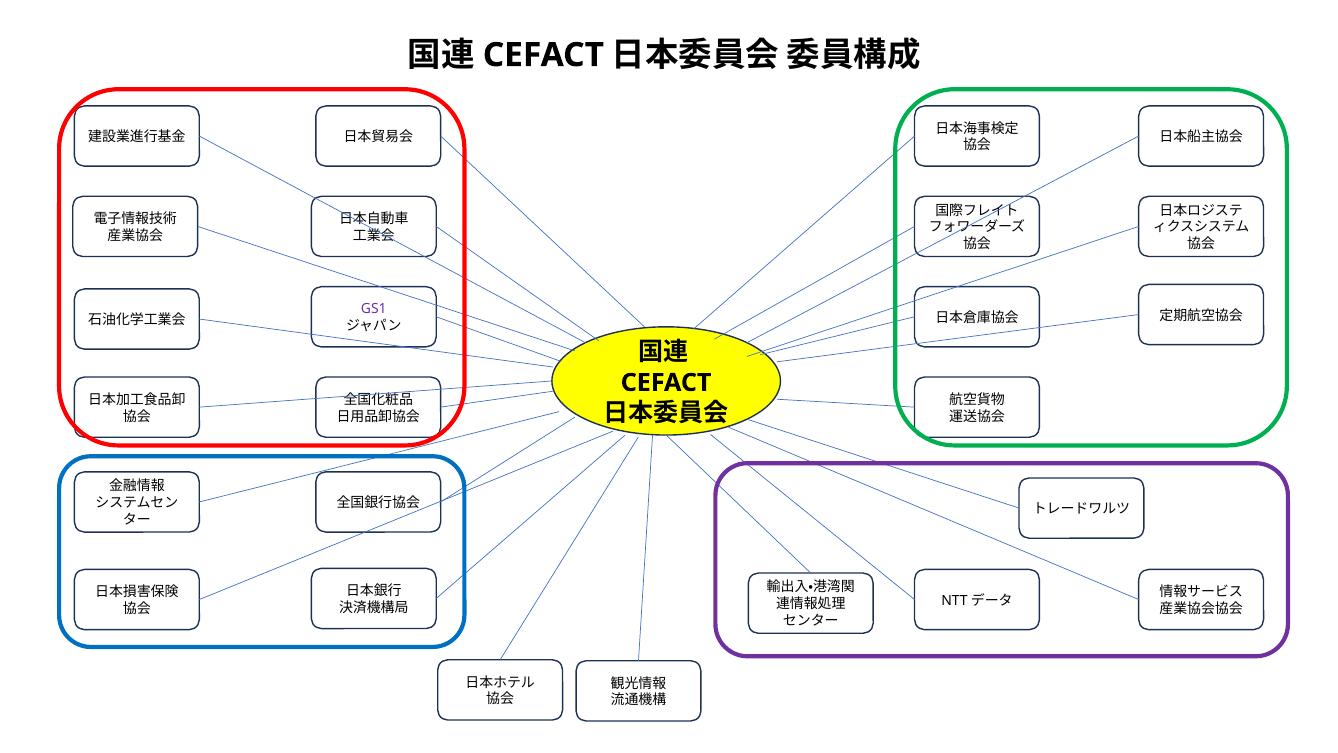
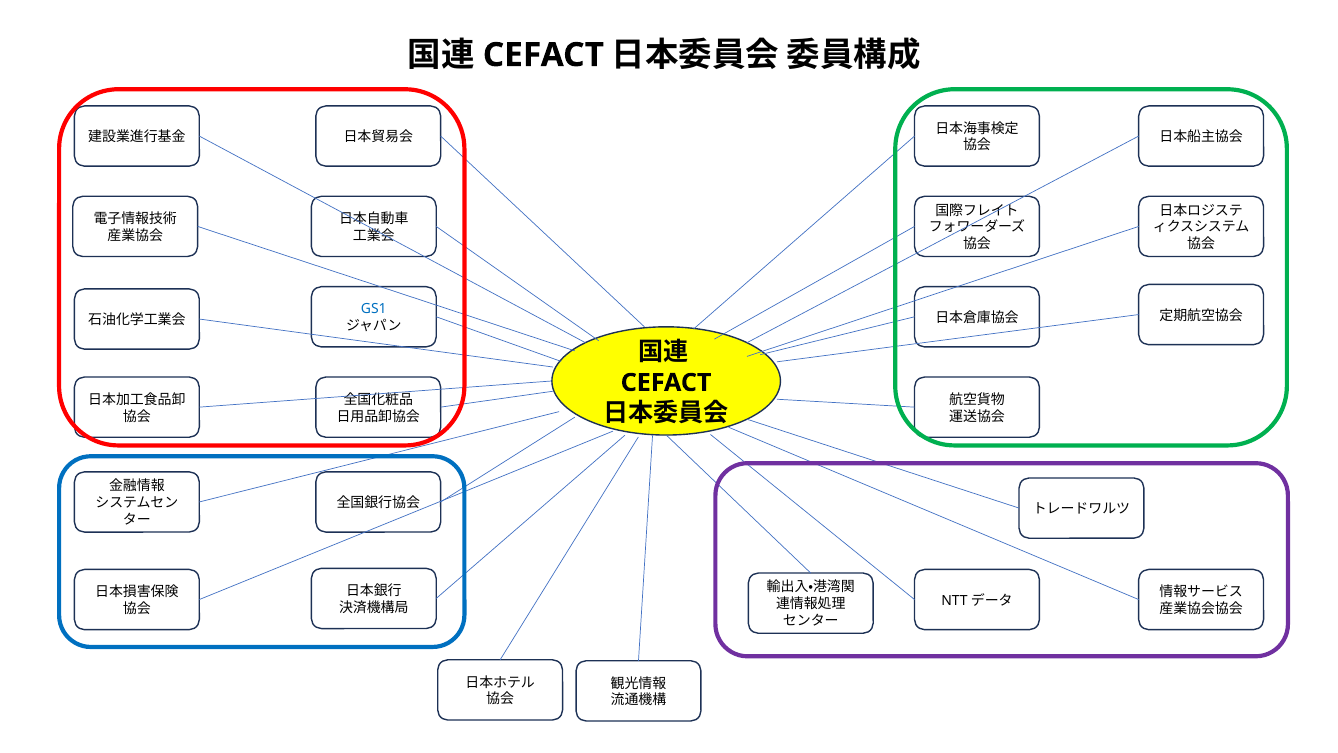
GS1 colour: purple -> blue (374, 309)
